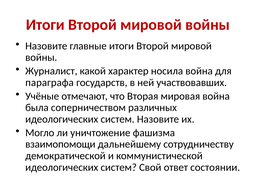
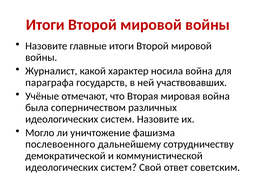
взаимопомощи: взаимопомощи -> послевоенного (60, 144)
состоянии: состоянии -> советским (215, 167)
